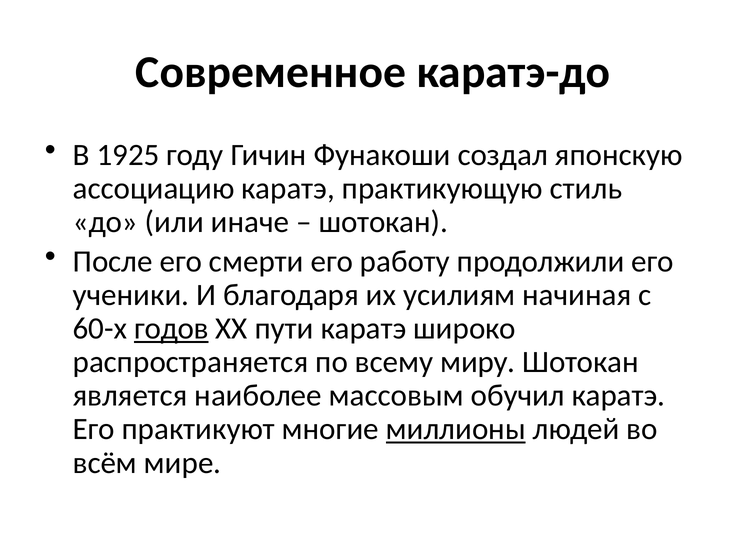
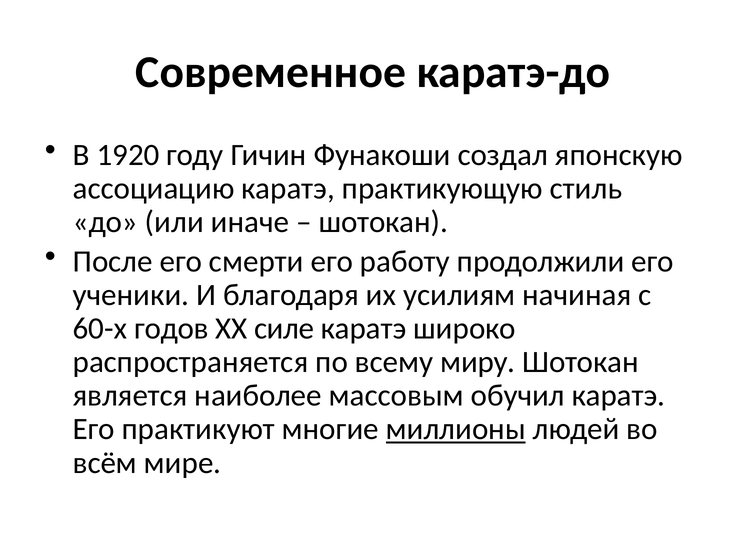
1925: 1925 -> 1920 (128, 155)
годов underline: present -> none (171, 329)
пути: пути -> силе (284, 329)
